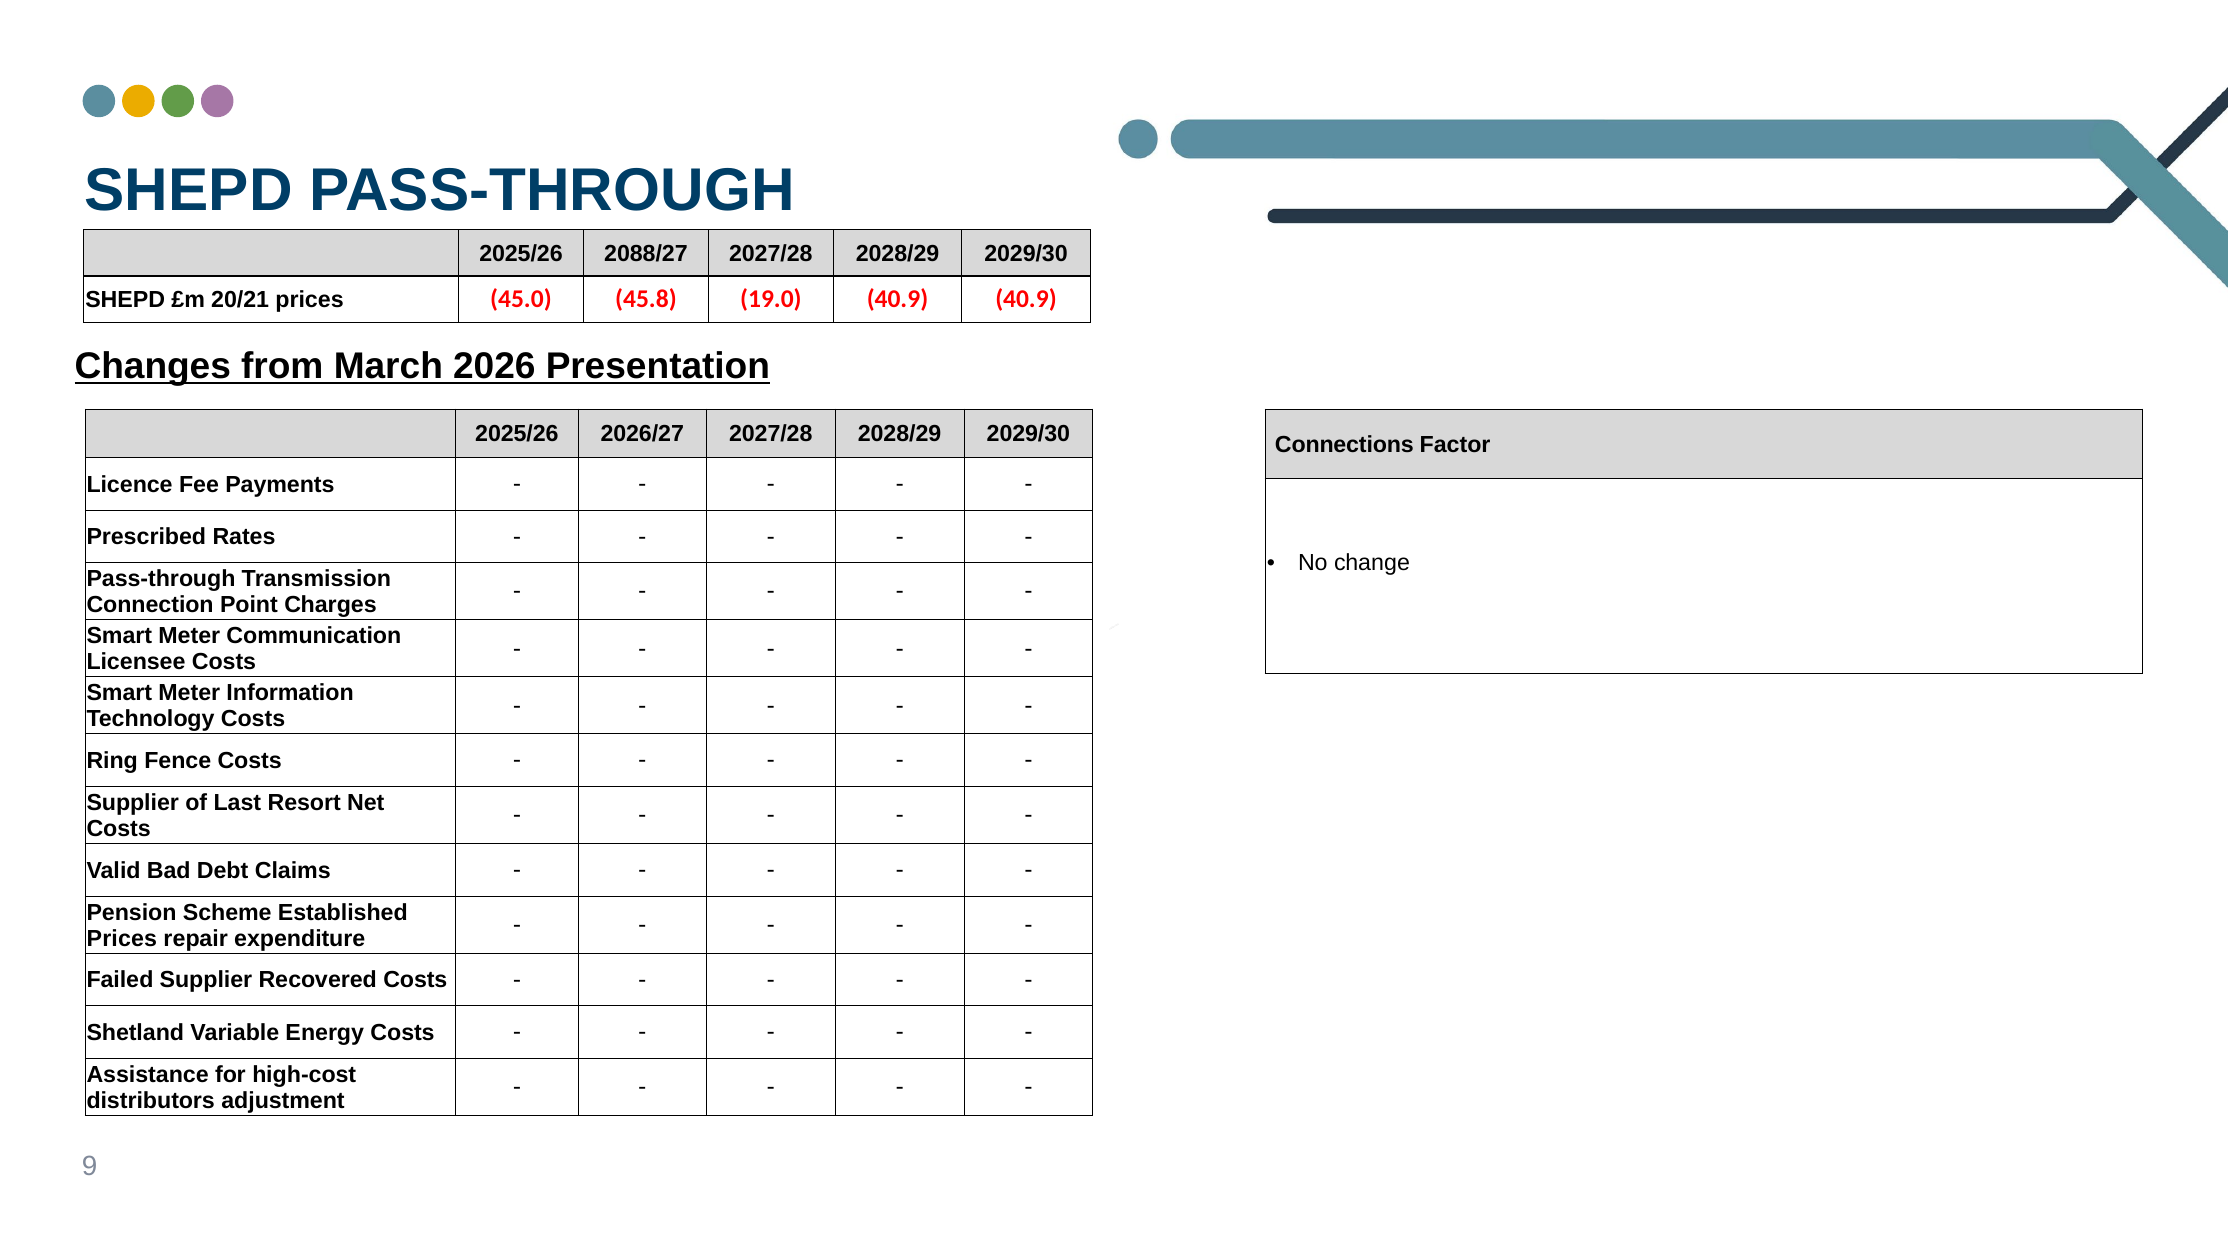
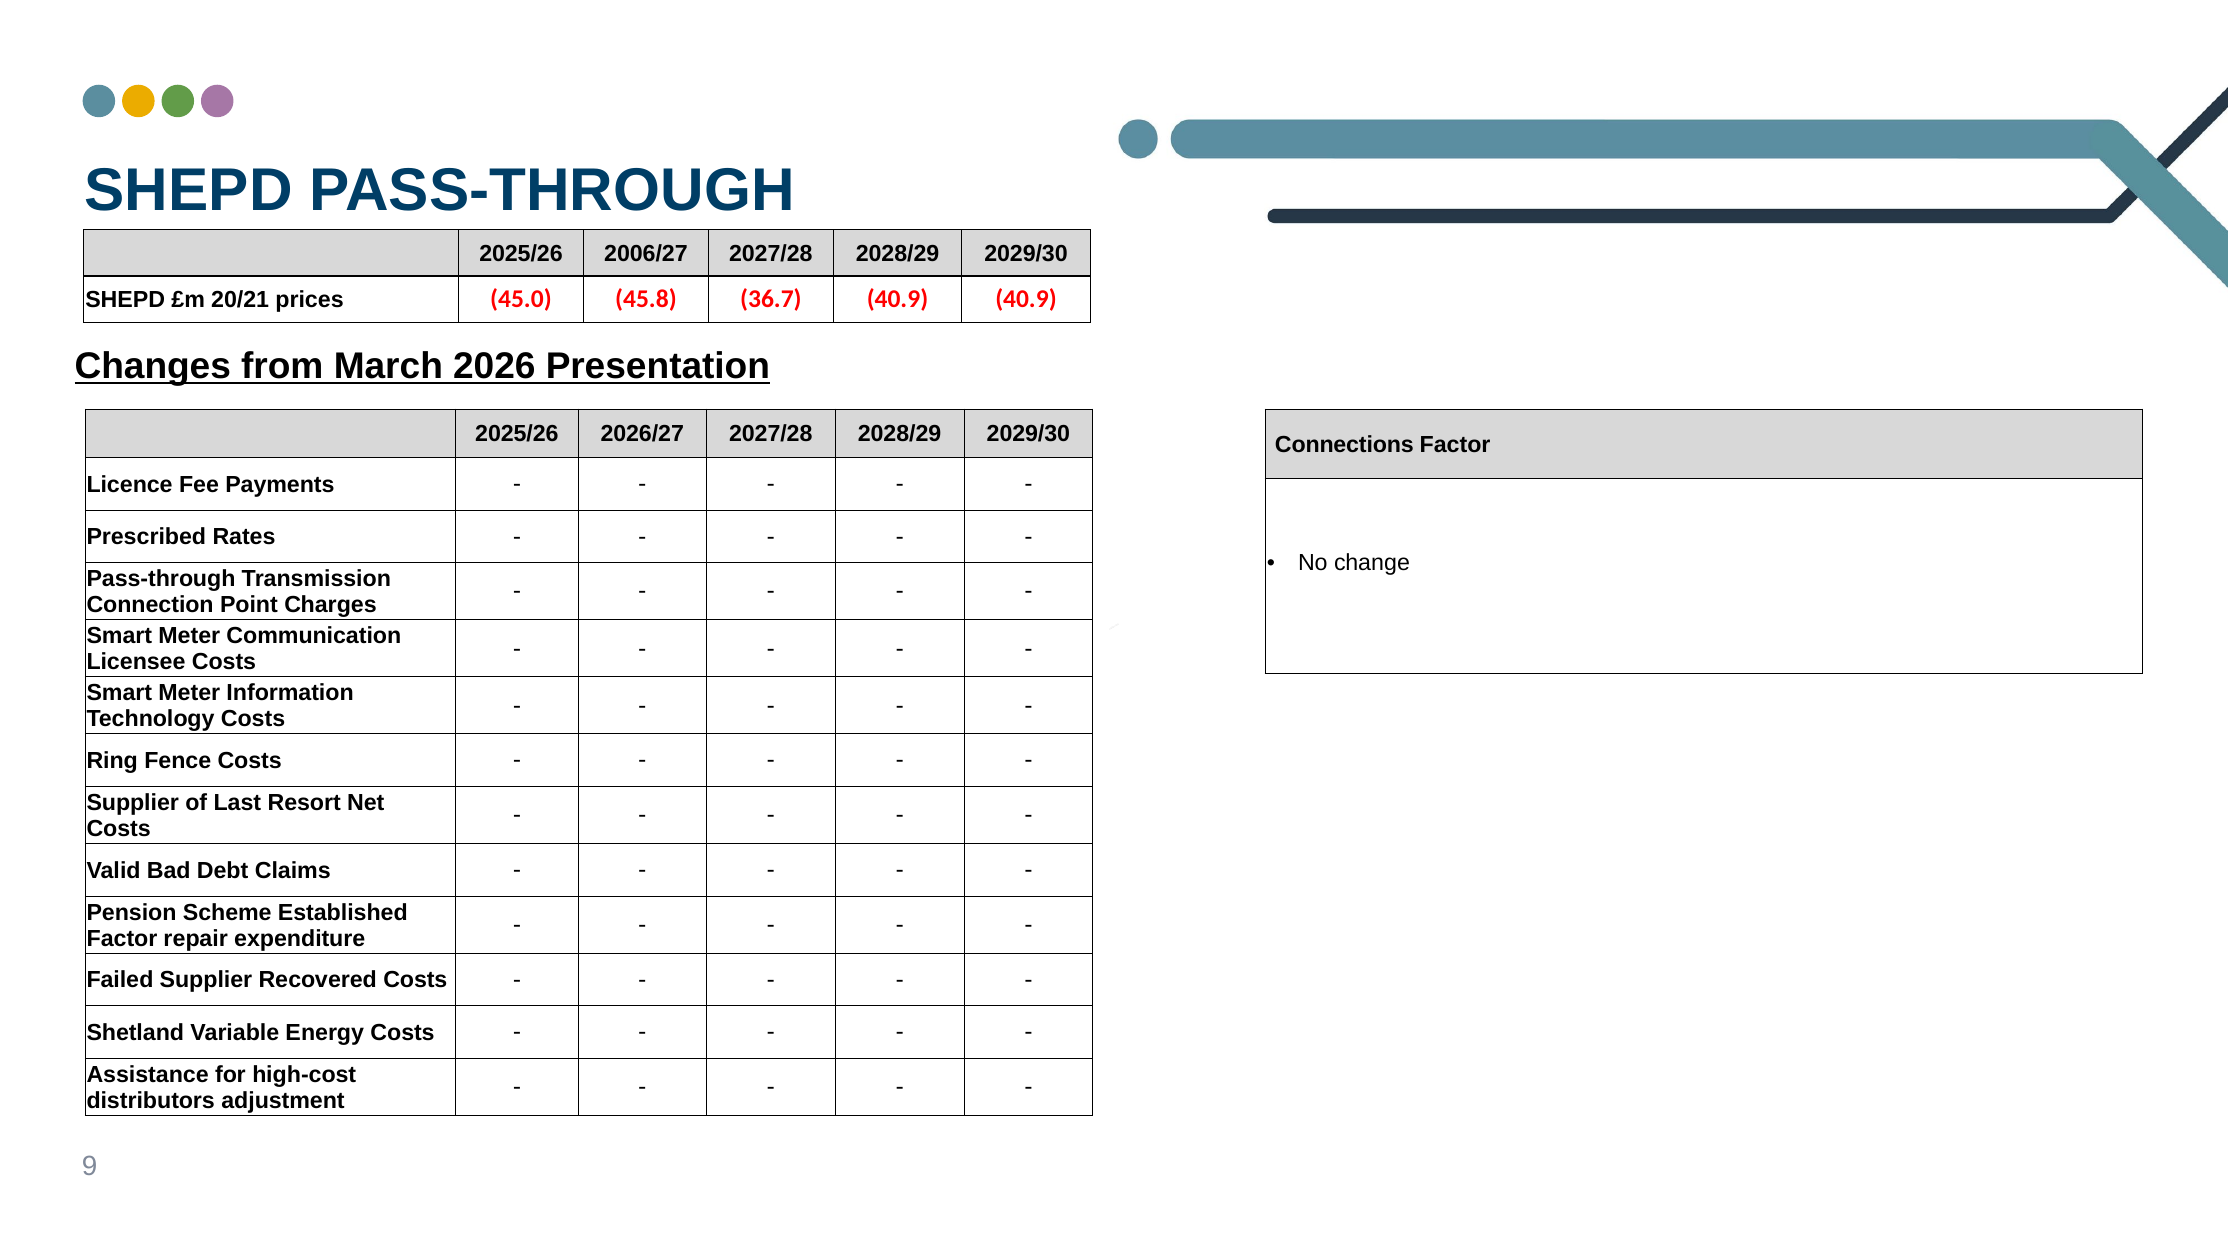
2088/27: 2088/27 -> 2006/27 (646, 254)
19.0: 19.0 -> 36.7 (771, 299)
Prices: Prices -> Factor (122, 939)
